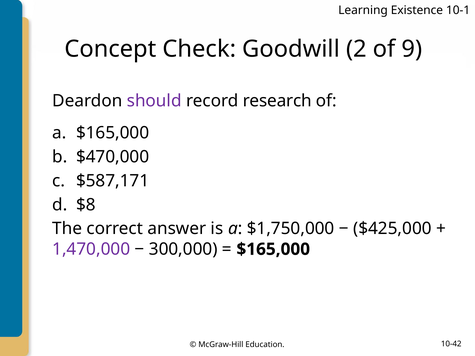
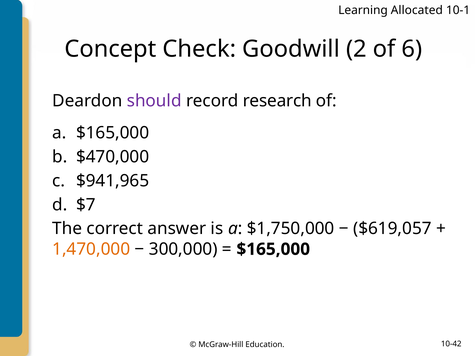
Existence: Existence -> Allocated (417, 10)
9: 9 -> 6 (412, 49)
$587,171: $587,171 -> $941,965 (113, 181)
$8: $8 -> $7 (86, 205)
$425,000: $425,000 -> $619,057 (392, 229)
1,470,000 colour: purple -> orange (91, 249)
